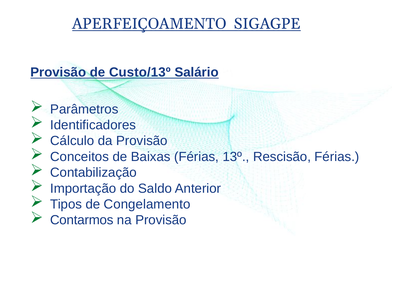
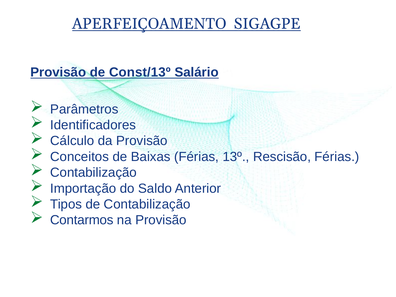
Custo/13º: Custo/13º -> Const/13º (140, 72)
de Congelamento: Congelamento -> Contabilização (147, 204)
